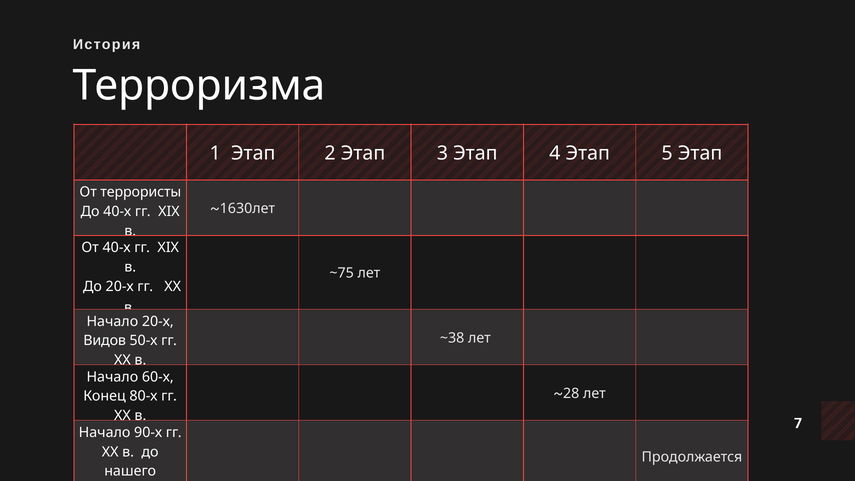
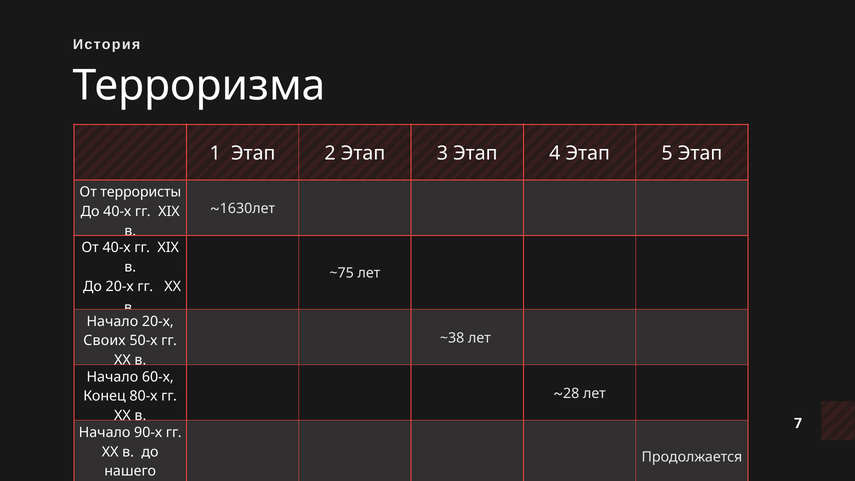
Видов: Видов -> Своих (105, 341)
